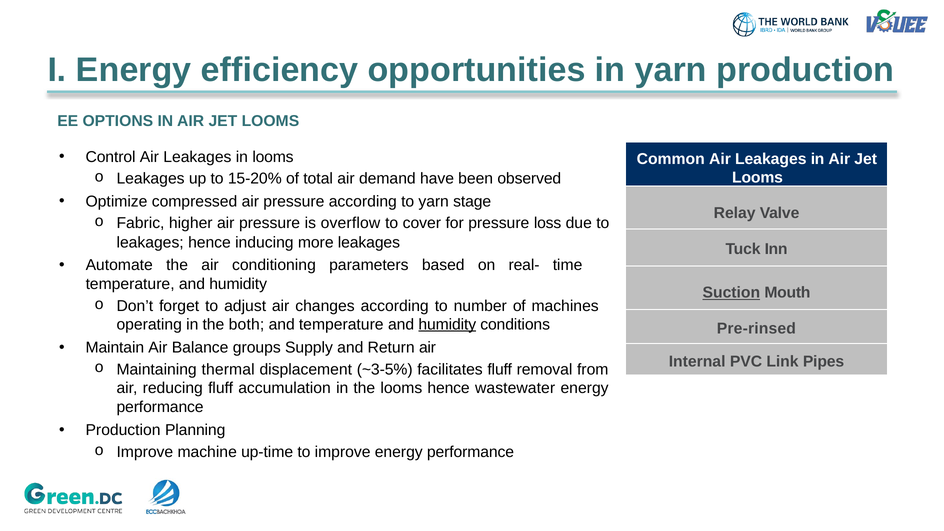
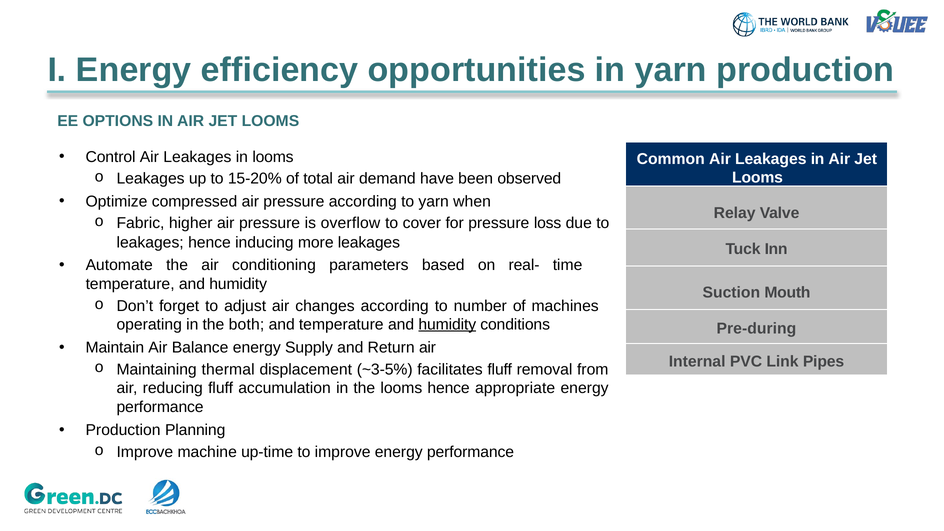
stage: stage -> when (472, 202)
Suction underline: present -> none (731, 293)
Pre-rinsed: Pre-rinsed -> Pre-during (756, 329)
Balance groups: groups -> energy (257, 348)
wastewater: wastewater -> appropriate (515, 388)
